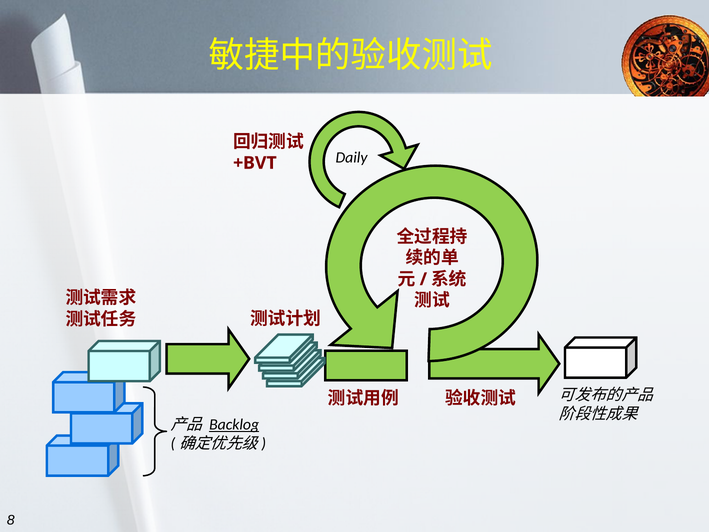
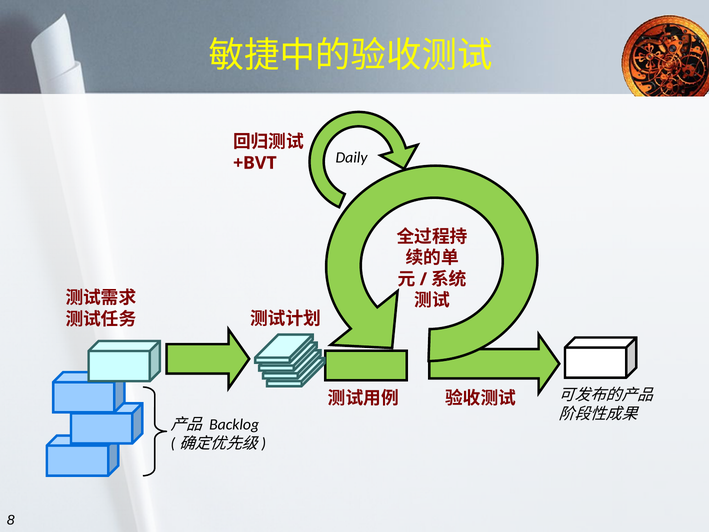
Backlog underline: present -> none (234, 425)
